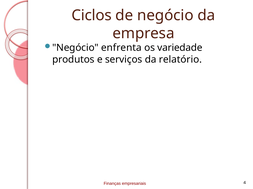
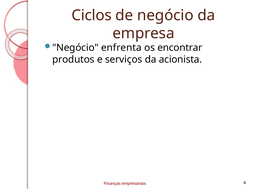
variedade: variedade -> encontrar (180, 48)
relatório: relatório -> acionista (180, 60)
